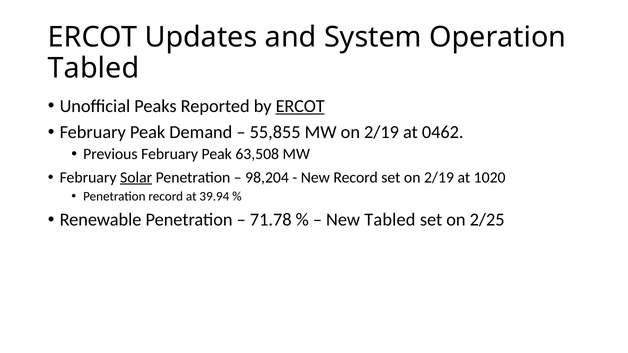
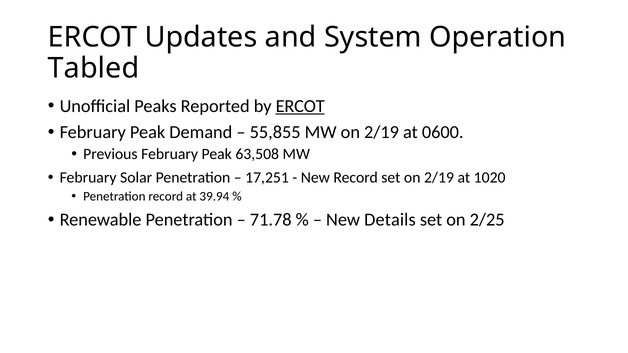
0462: 0462 -> 0600 (443, 132)
Solar underline: present -> none (136, 178)
98,204: 98,204 -> 17,251 (267, 178)
New Tabled: Tabled -> Details (390, 220)
